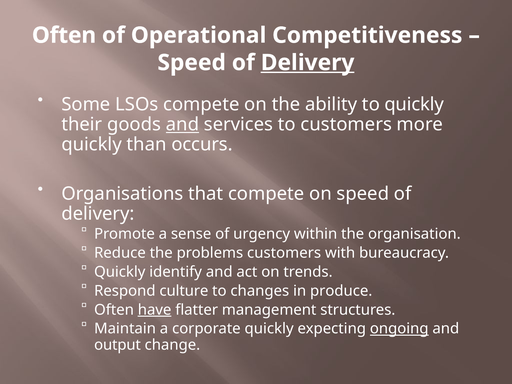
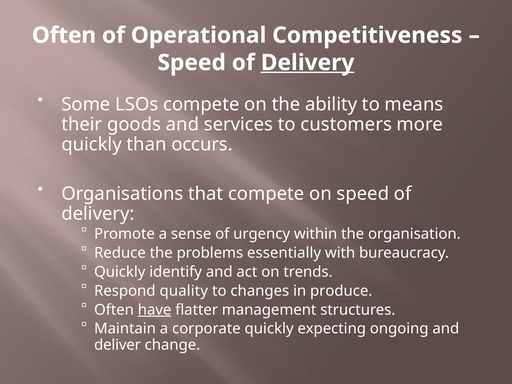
to quickly: quickly -> means (414, 105)
and underline: present -> none (182, 124)
problems customers: customers -> essentially (284, 253)
culture: culture -> quality (184, 291)
ongoing underline: present -> none (399, 329)
output: output -> deliver (117, 345)
